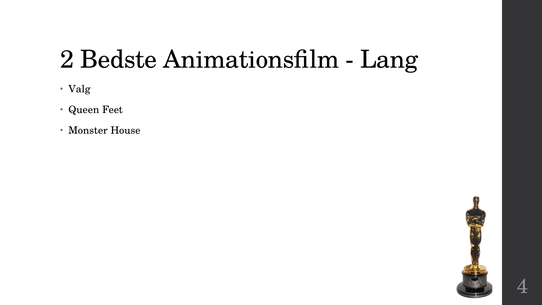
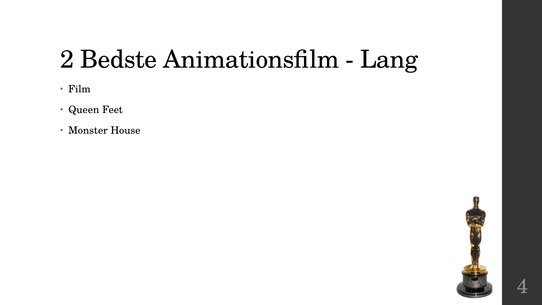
Valg: Valg -> Film (79, 89)
